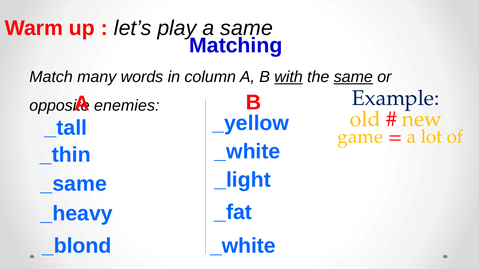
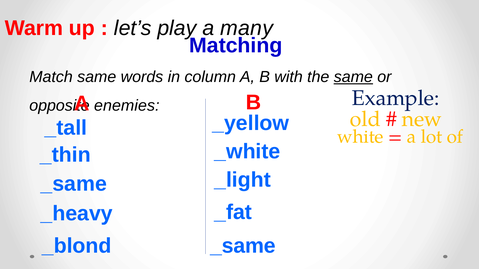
a same: same -> many (247, 28)
Match many: many -> same (97, 77)
with underline: present -> none (289, 77)
game: game -> white (360, 137)
_white: _white -> _same (243, 246)
